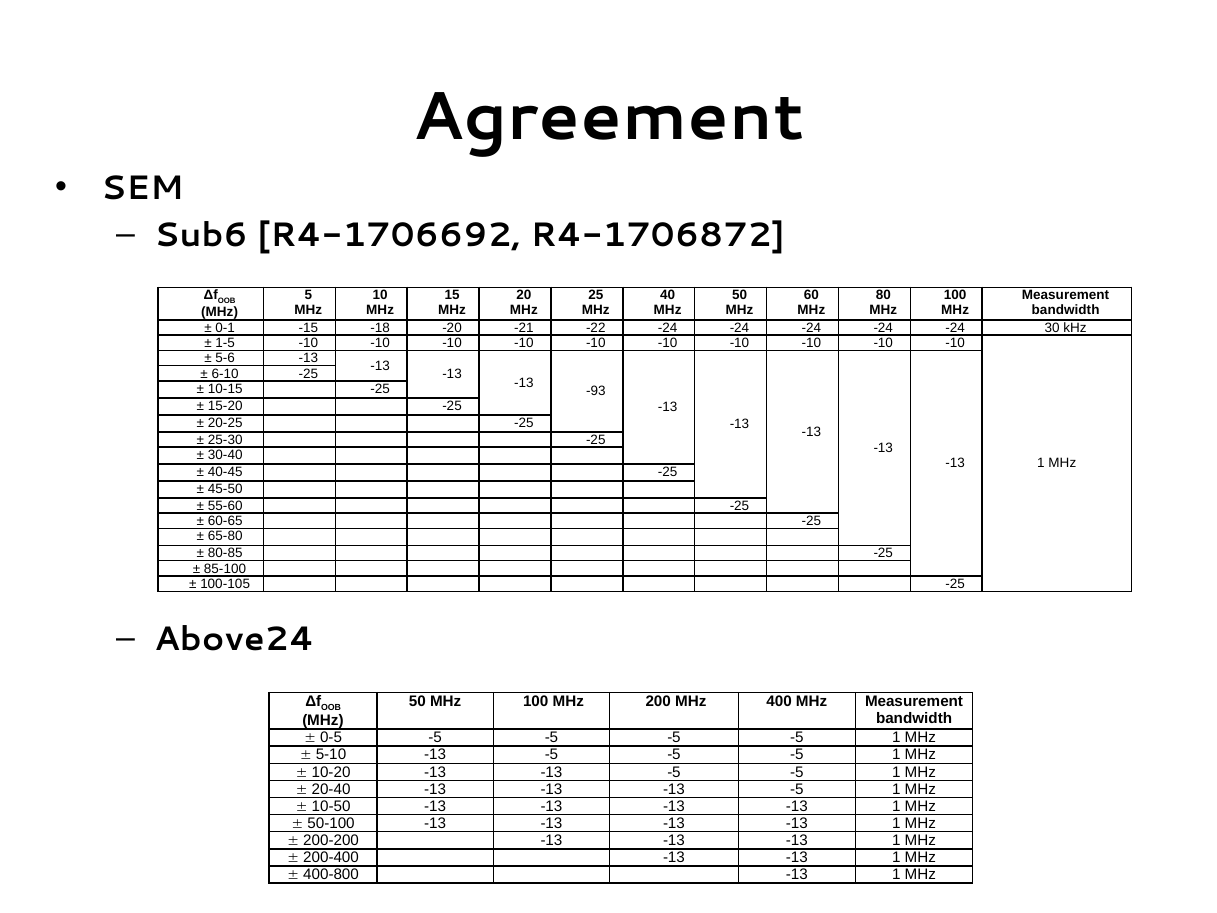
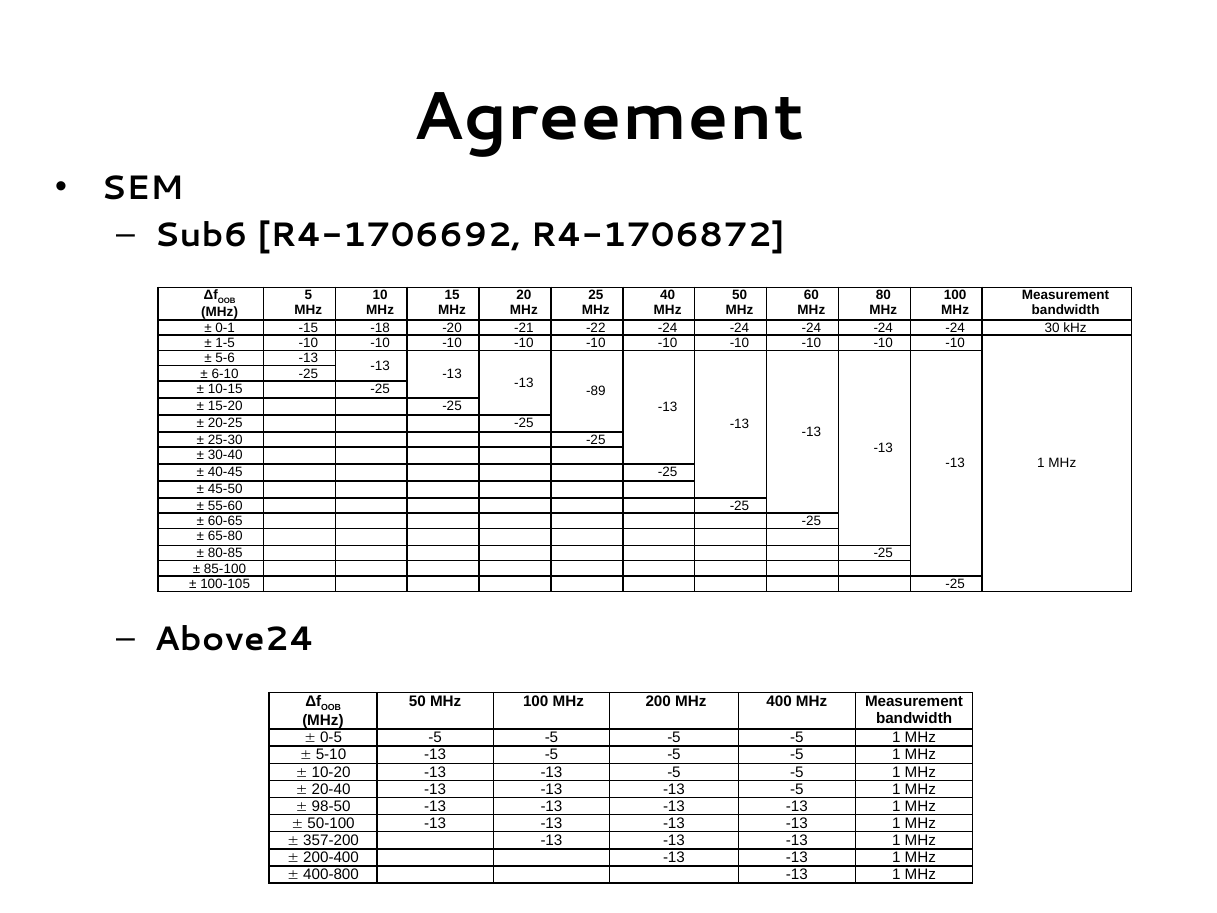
-93: -93 -> -89 (596, 391)
10-50: 10-50 -> 98-50 (331, 806)
200-200: 200-200 -> 357-200 (331, 840)
